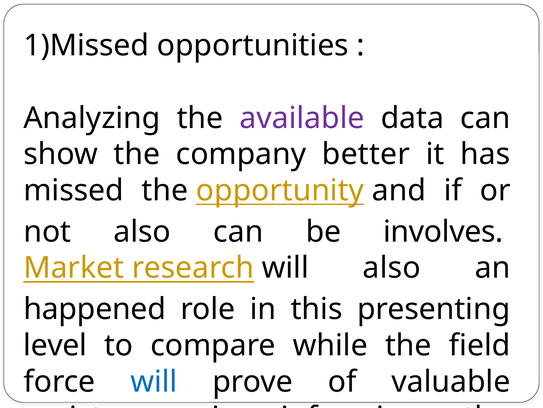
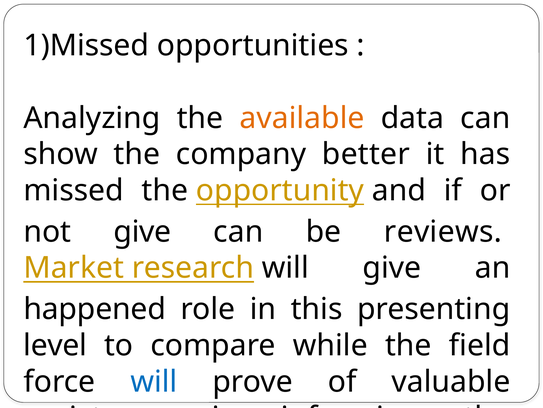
available colour: purple -> orange (302, 118)
not also: also -> give (142, 231)
involves: involves -> reviews (443, 231)
will also: also -> give (392, 268)
